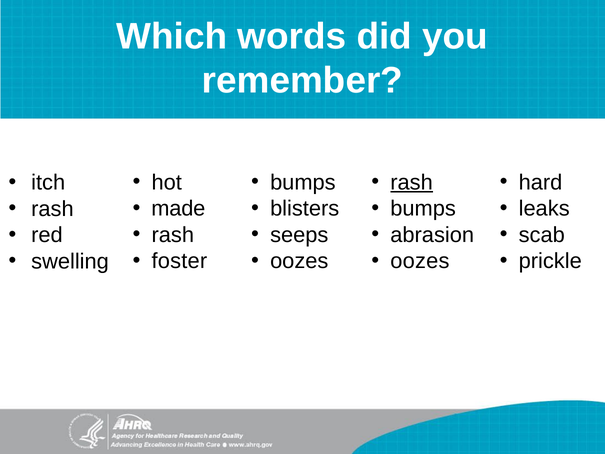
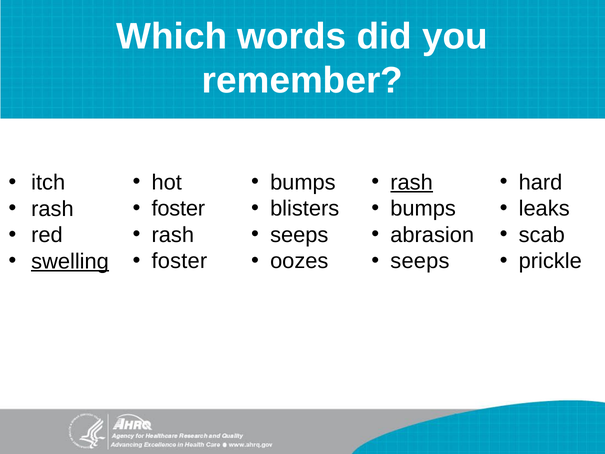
made: made -> foster (178, 209)
oozes: oozes -> seeps (420, 261)
swelling underline: none -> present (70, 261)
